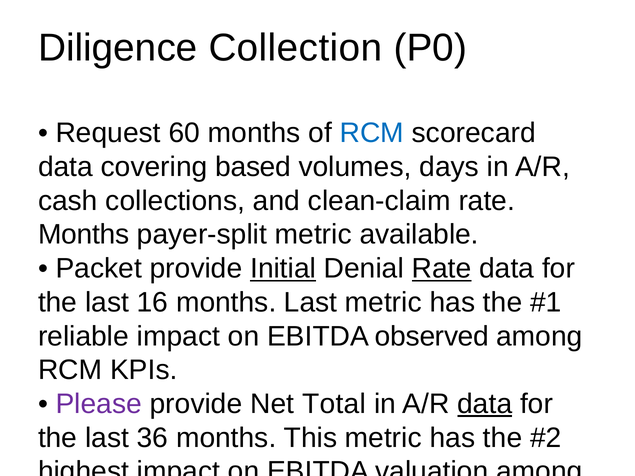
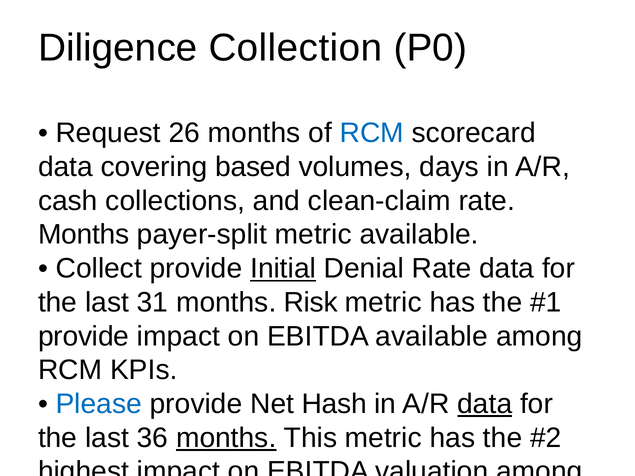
60: 60 -> 26 (184, 133)
Packet: Packet -> Collect (99, 269)
Rate underline: present -> none (442, 269)
16: 16 -> 31 (153, 303)
months Last: Last -> Risk (311, 303)
reliable: reliable -> provide (84, 336)
EBITDA observed: observed -> available (432, 336)
Please colour: purple -> blue (99, 404)
Total: Total -> Hash (334, 404)
months underline: none -> present (226, 438)
